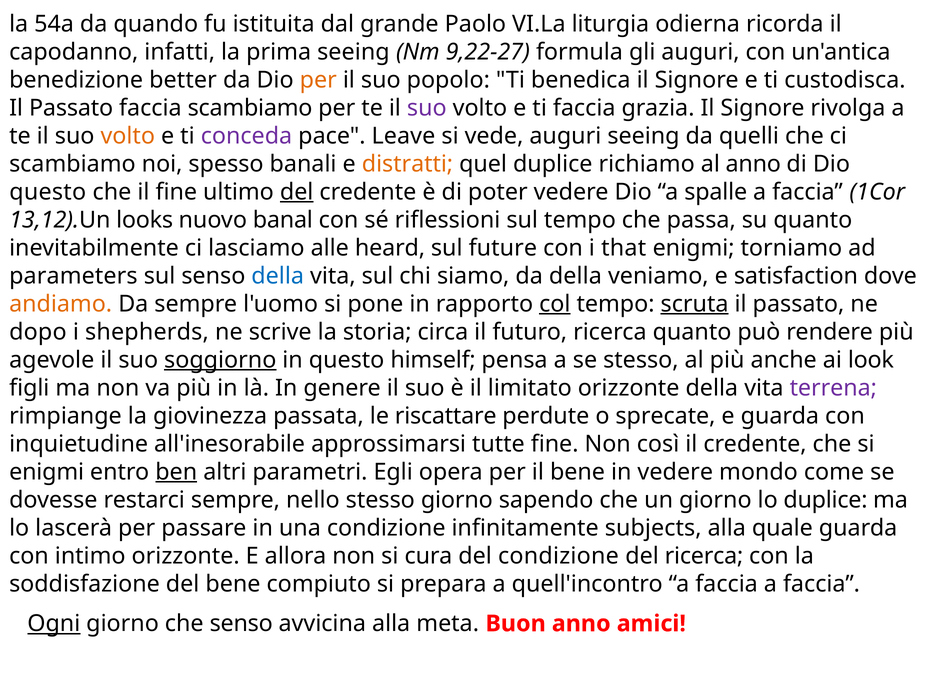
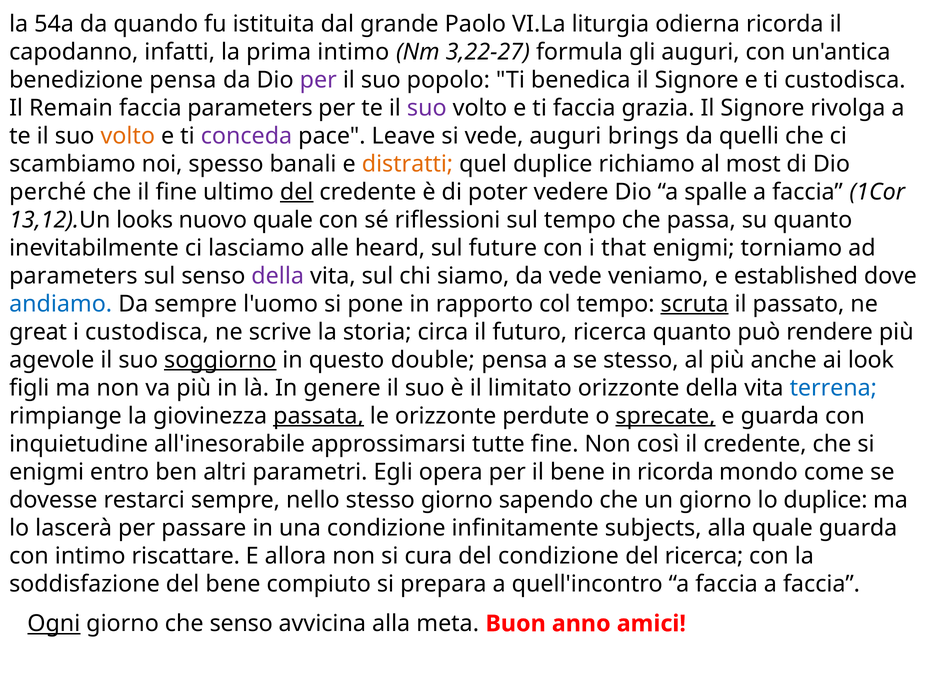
prima seeing: seeing -> intimo (353, 52)
9,22-27: 9,22-27 -> 3,22-27 (488, 52)
benedizione better: better -> pensa (183, 80)
per colour: orange -> purple (318, 80)
Passato: Passato -> Remain (71, 108)
faccia scambiamo: scambiamo -> parameters (250, 108)
auguri seeing: seeing -> brings (643, 136)
al anno: anno -> most (753, 164)
questo: questo -> perché (48, 192)
nuovo banal: banal -> quale (283, 220)
della colour: blue -> purple (278, 276)
da della: della -> vede (575, 276)
satisfaction: satisfaction -> established (796, 276)
andiamo colour: orange -> blue (61, 304)
col underline: present -> none (555, 304)
dopo: dopo -> great (38, 332)
i shepherds: shepherds -> custodisca (147, 332)
himself: himself -> double (433, 360)
terrena colour: purple -> blue (833, 388)
passata underline: none -> present (318, 416)
le riscattare: riscattare -> orizzonte (446, 416)
sprecate underline: none -> present (665, 416)
ben underline: present -> none (176, 472)
in vedere: vedere -> ricorda (675, 472)
intimo orizzonte: orizzonte -> riscattare (186, 556)
